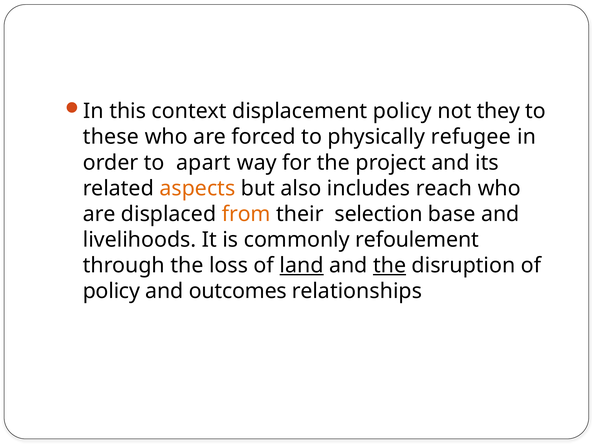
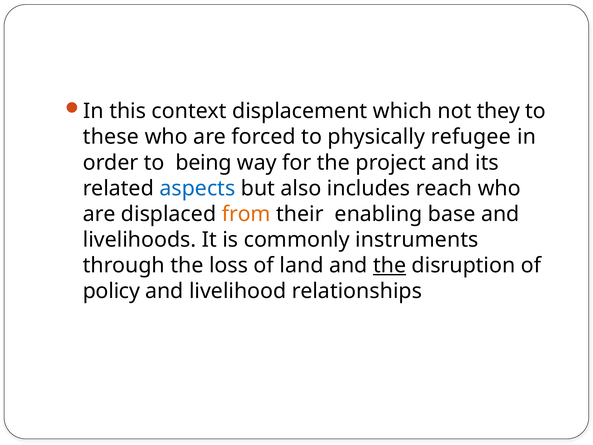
displacement policy: policy -> which (402, 111)
apart: apart -> being (204, 163)
aspects colour: orange -> blue (197, 188)
selection: selection -> enabling (379, 214)
refoulement: refoulement -> instruments (417, 240)
land underline: present -> none (302, 265)
outcomes: outcomes -> livelihood (238, 291)
